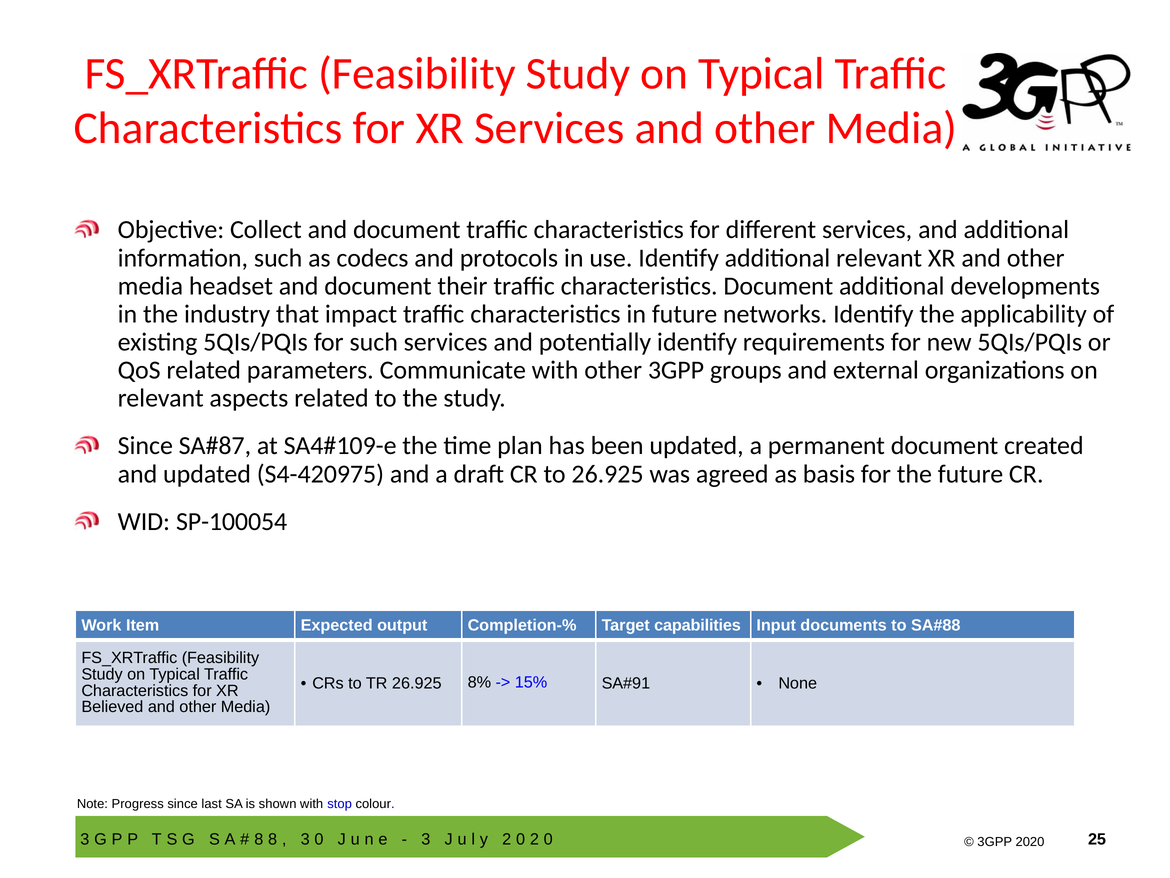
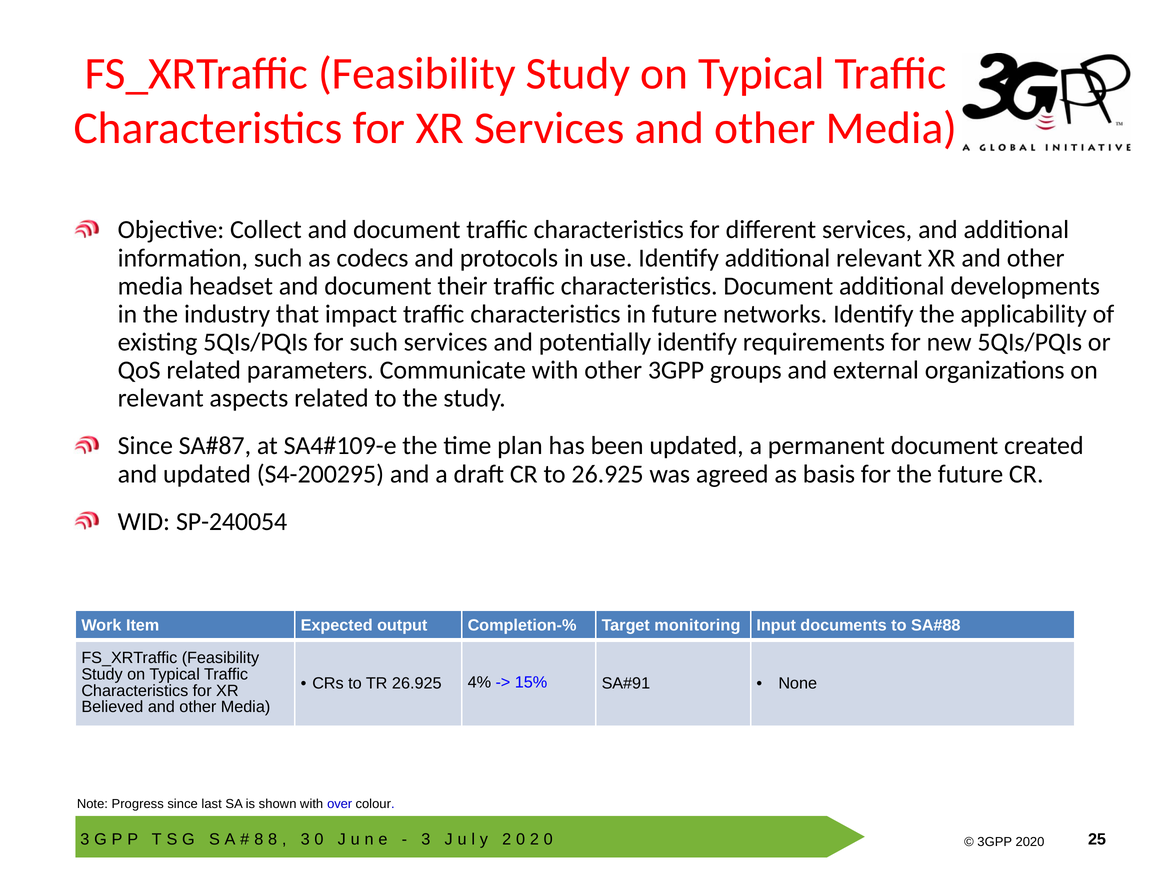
S4-420975: S4-420975 -> S4-200295 (320, 474)
SP-100054: SP-100054 -> SP-240054 (232, 521)
capabilities: capabilities -> monitoring (697, 625)
8%: 8% -> 4% (479, 682)
stop: stop -> over (340, 804)
